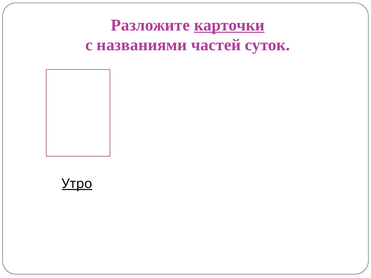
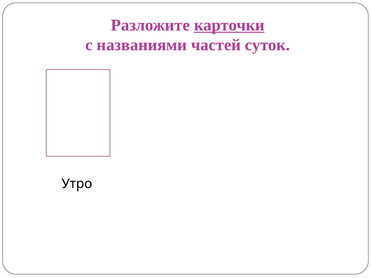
Утро underline: present -> none (77, 184)
